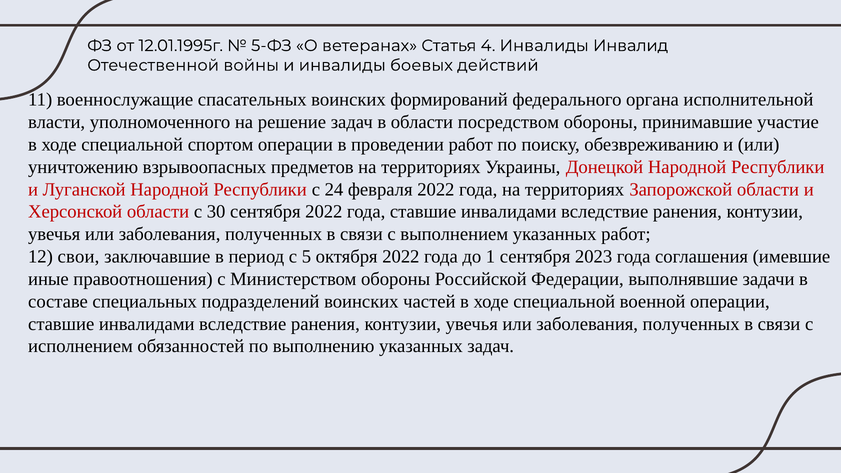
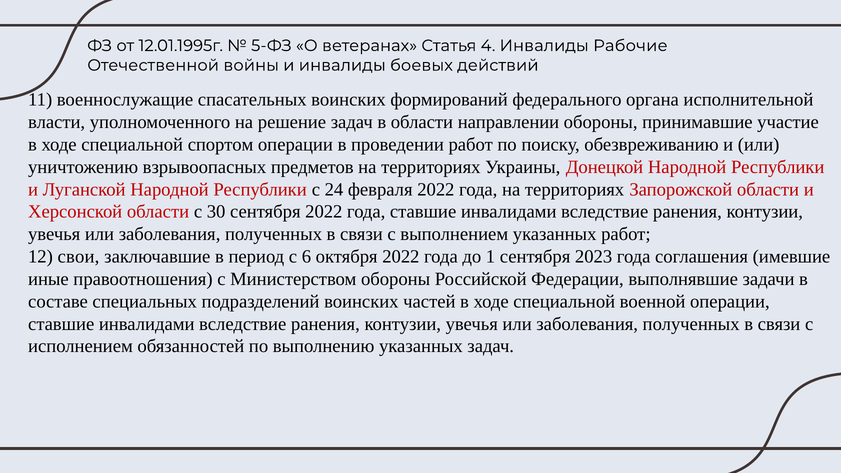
Инвалид: Инвалид -> Рабочие (630, 46)
посредством: посредством -> направлении (508, 122)
5: 5 -> 6 (306, 257)
